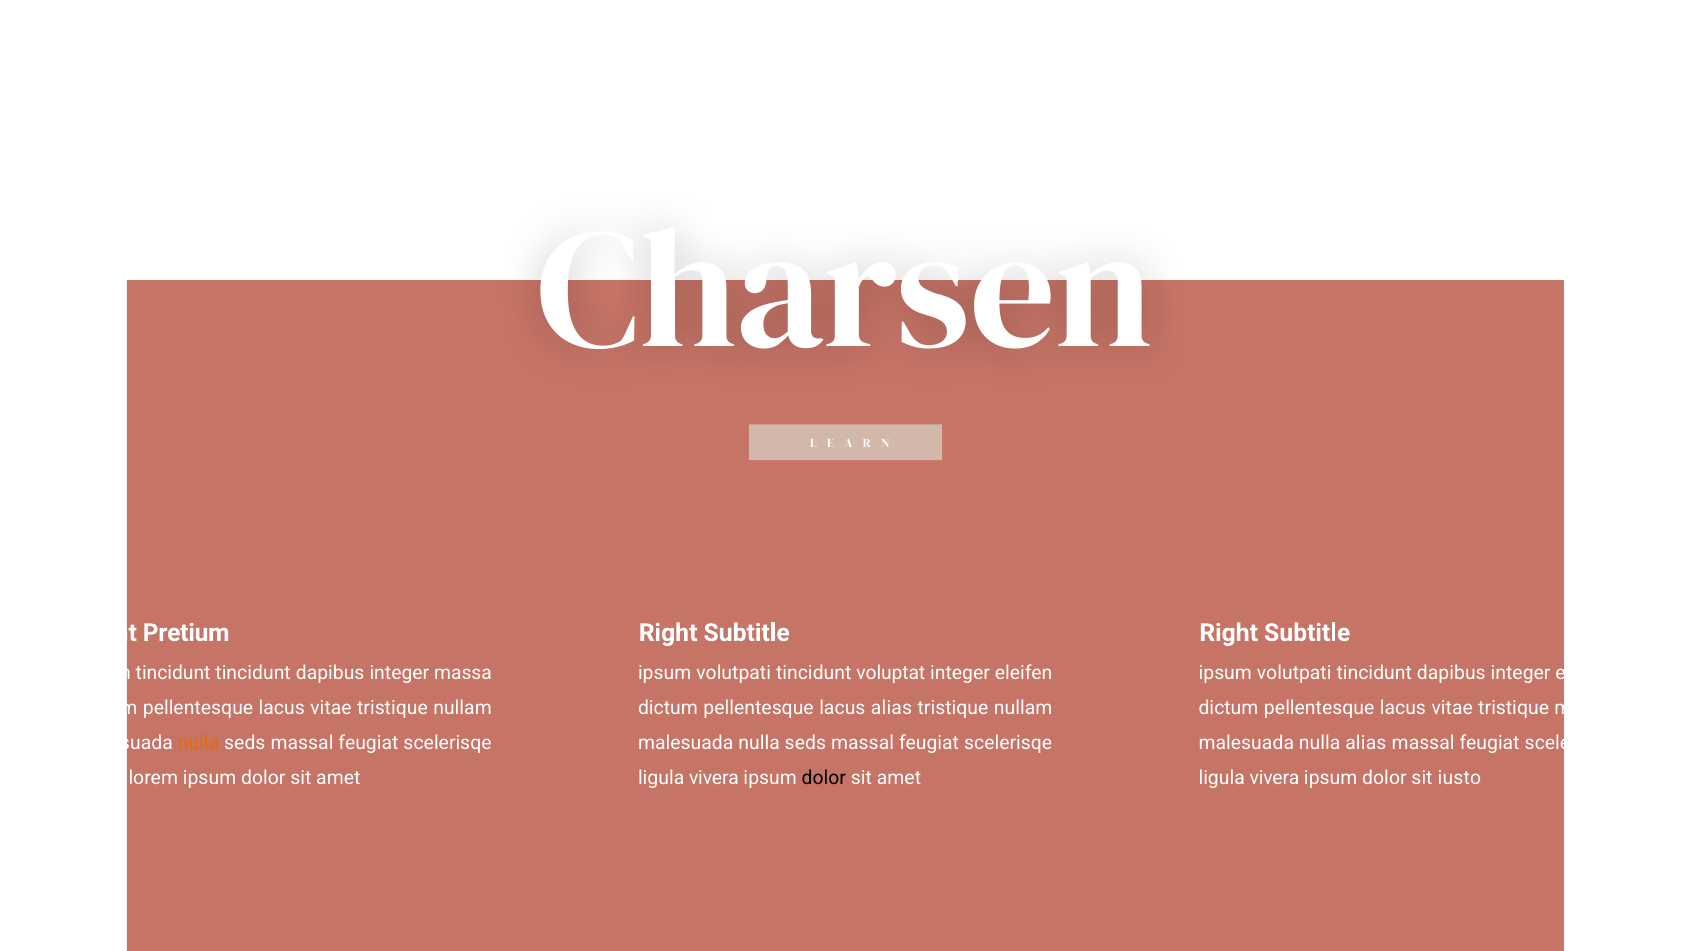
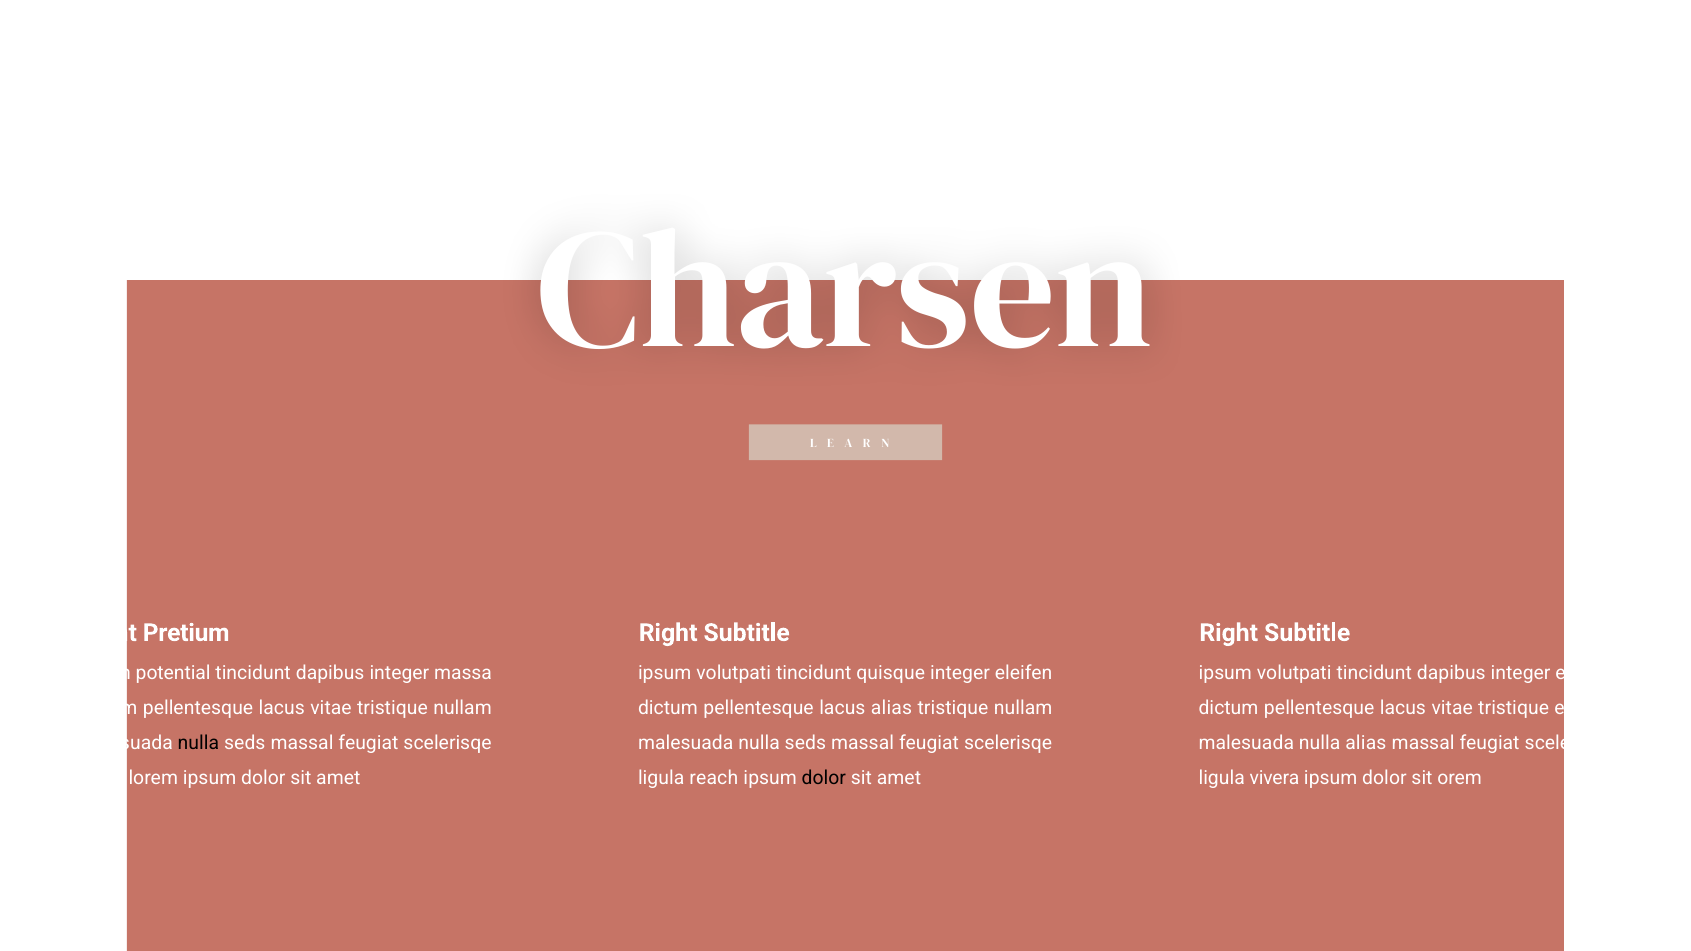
ipsum tincidunt: tincidunt -> potential (173, 674)
voluptat: voluptat -> quisque (891, 674)
tristique massa: massa -> eleifen (1584, 708)
nulla colour: orange -> black (198, 743)
vivera: vivera -> reach (714, 778)
iusto: iusto -> orem (1460, 778)
